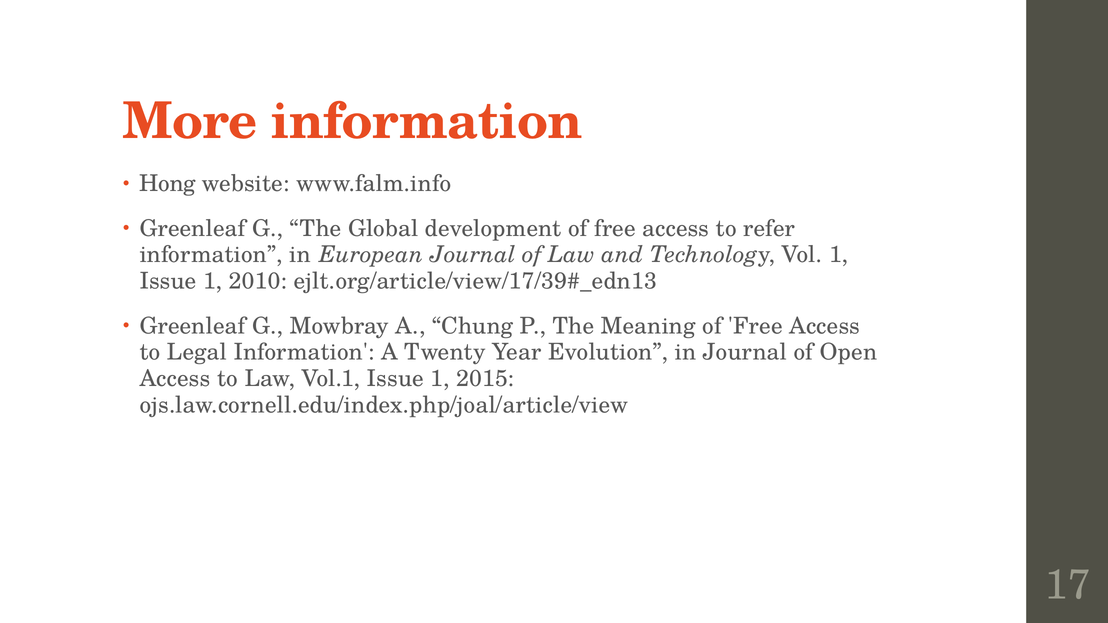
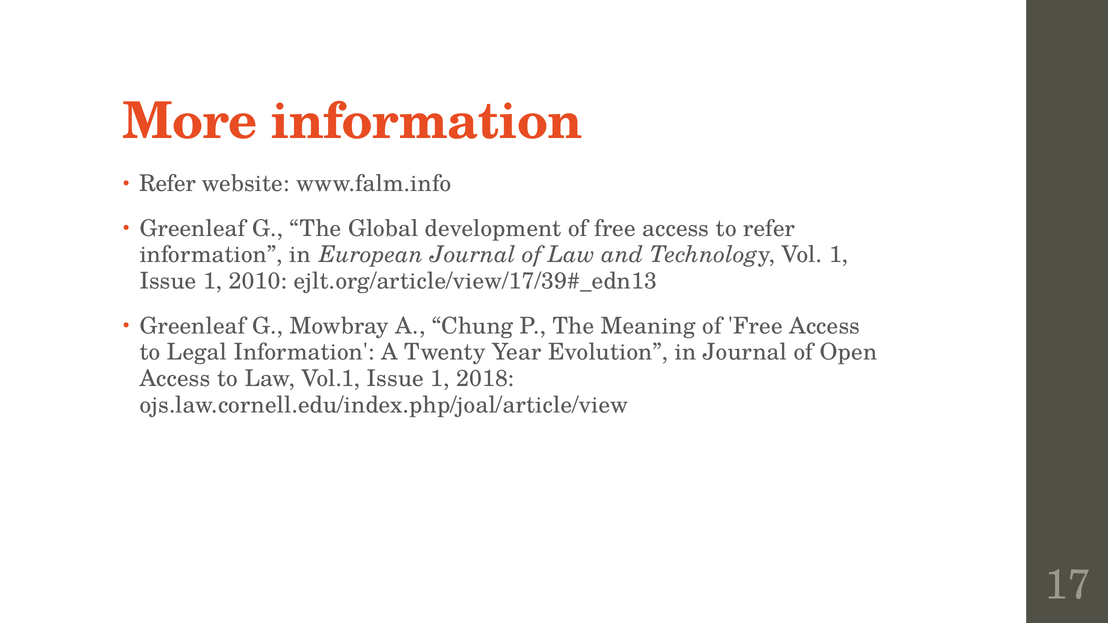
Hong: Hong -> Refer (168, 184)
2015: 2015 -> 2018 (485, 379)
